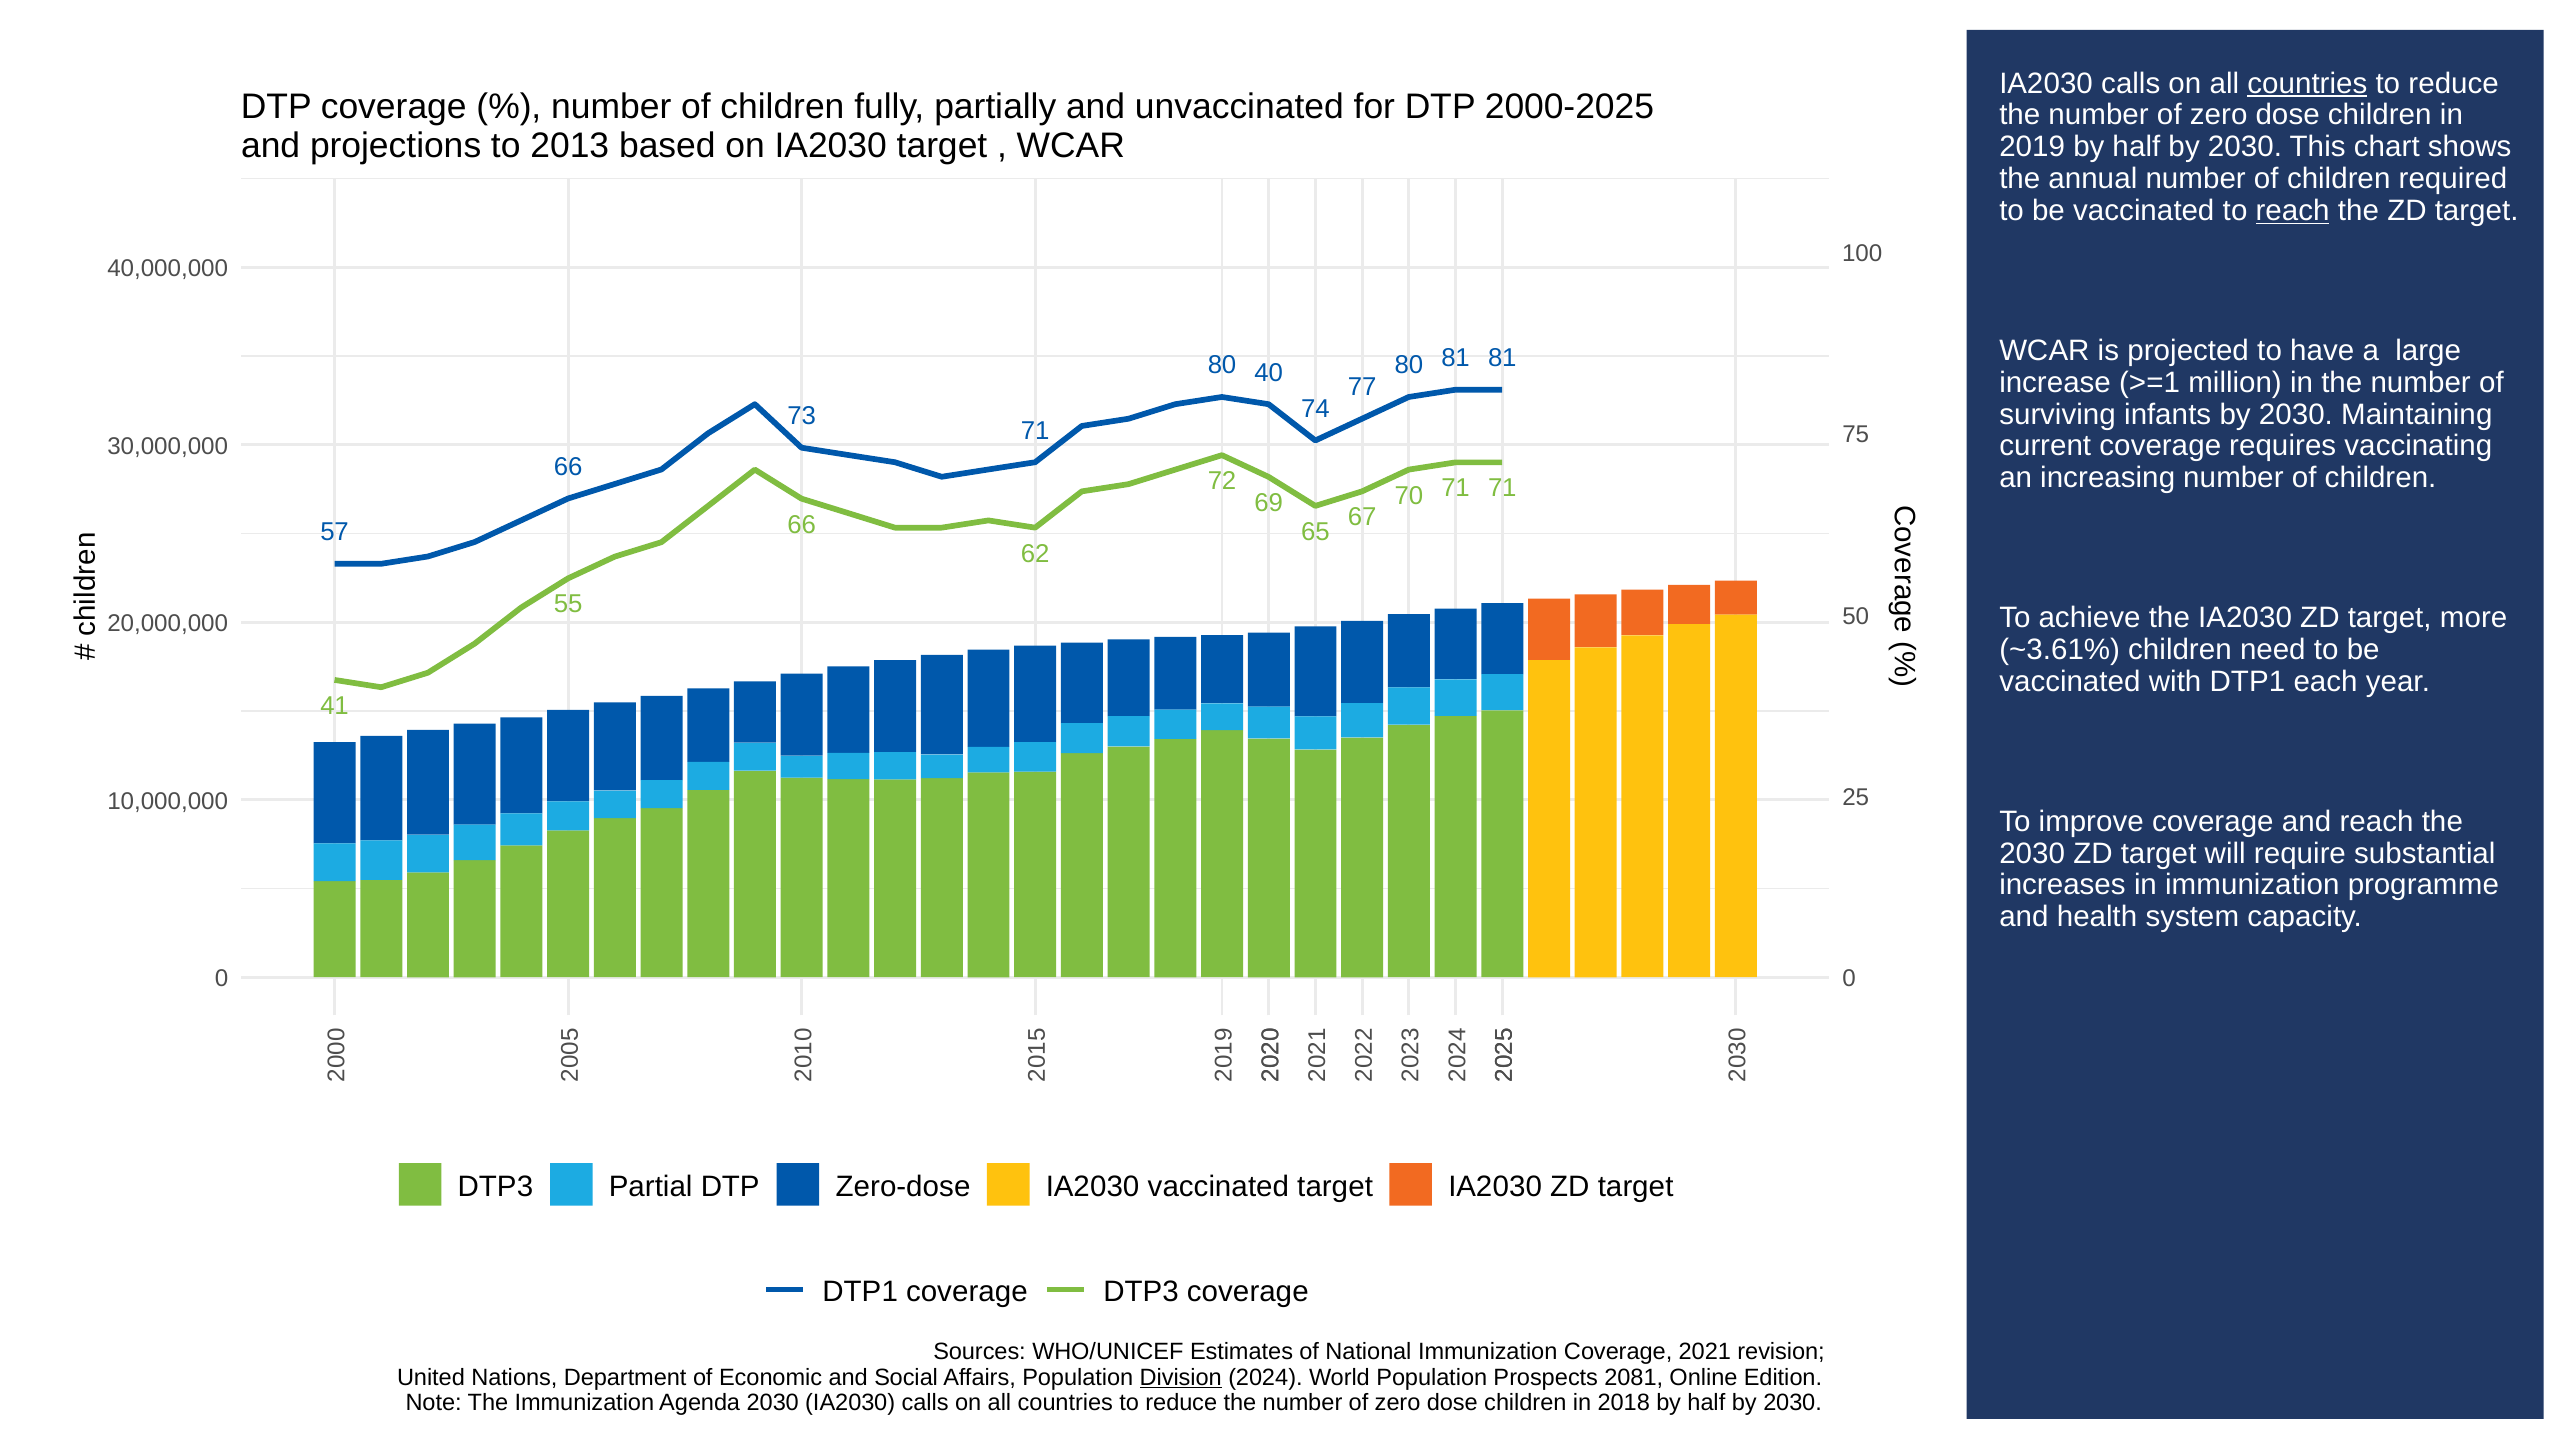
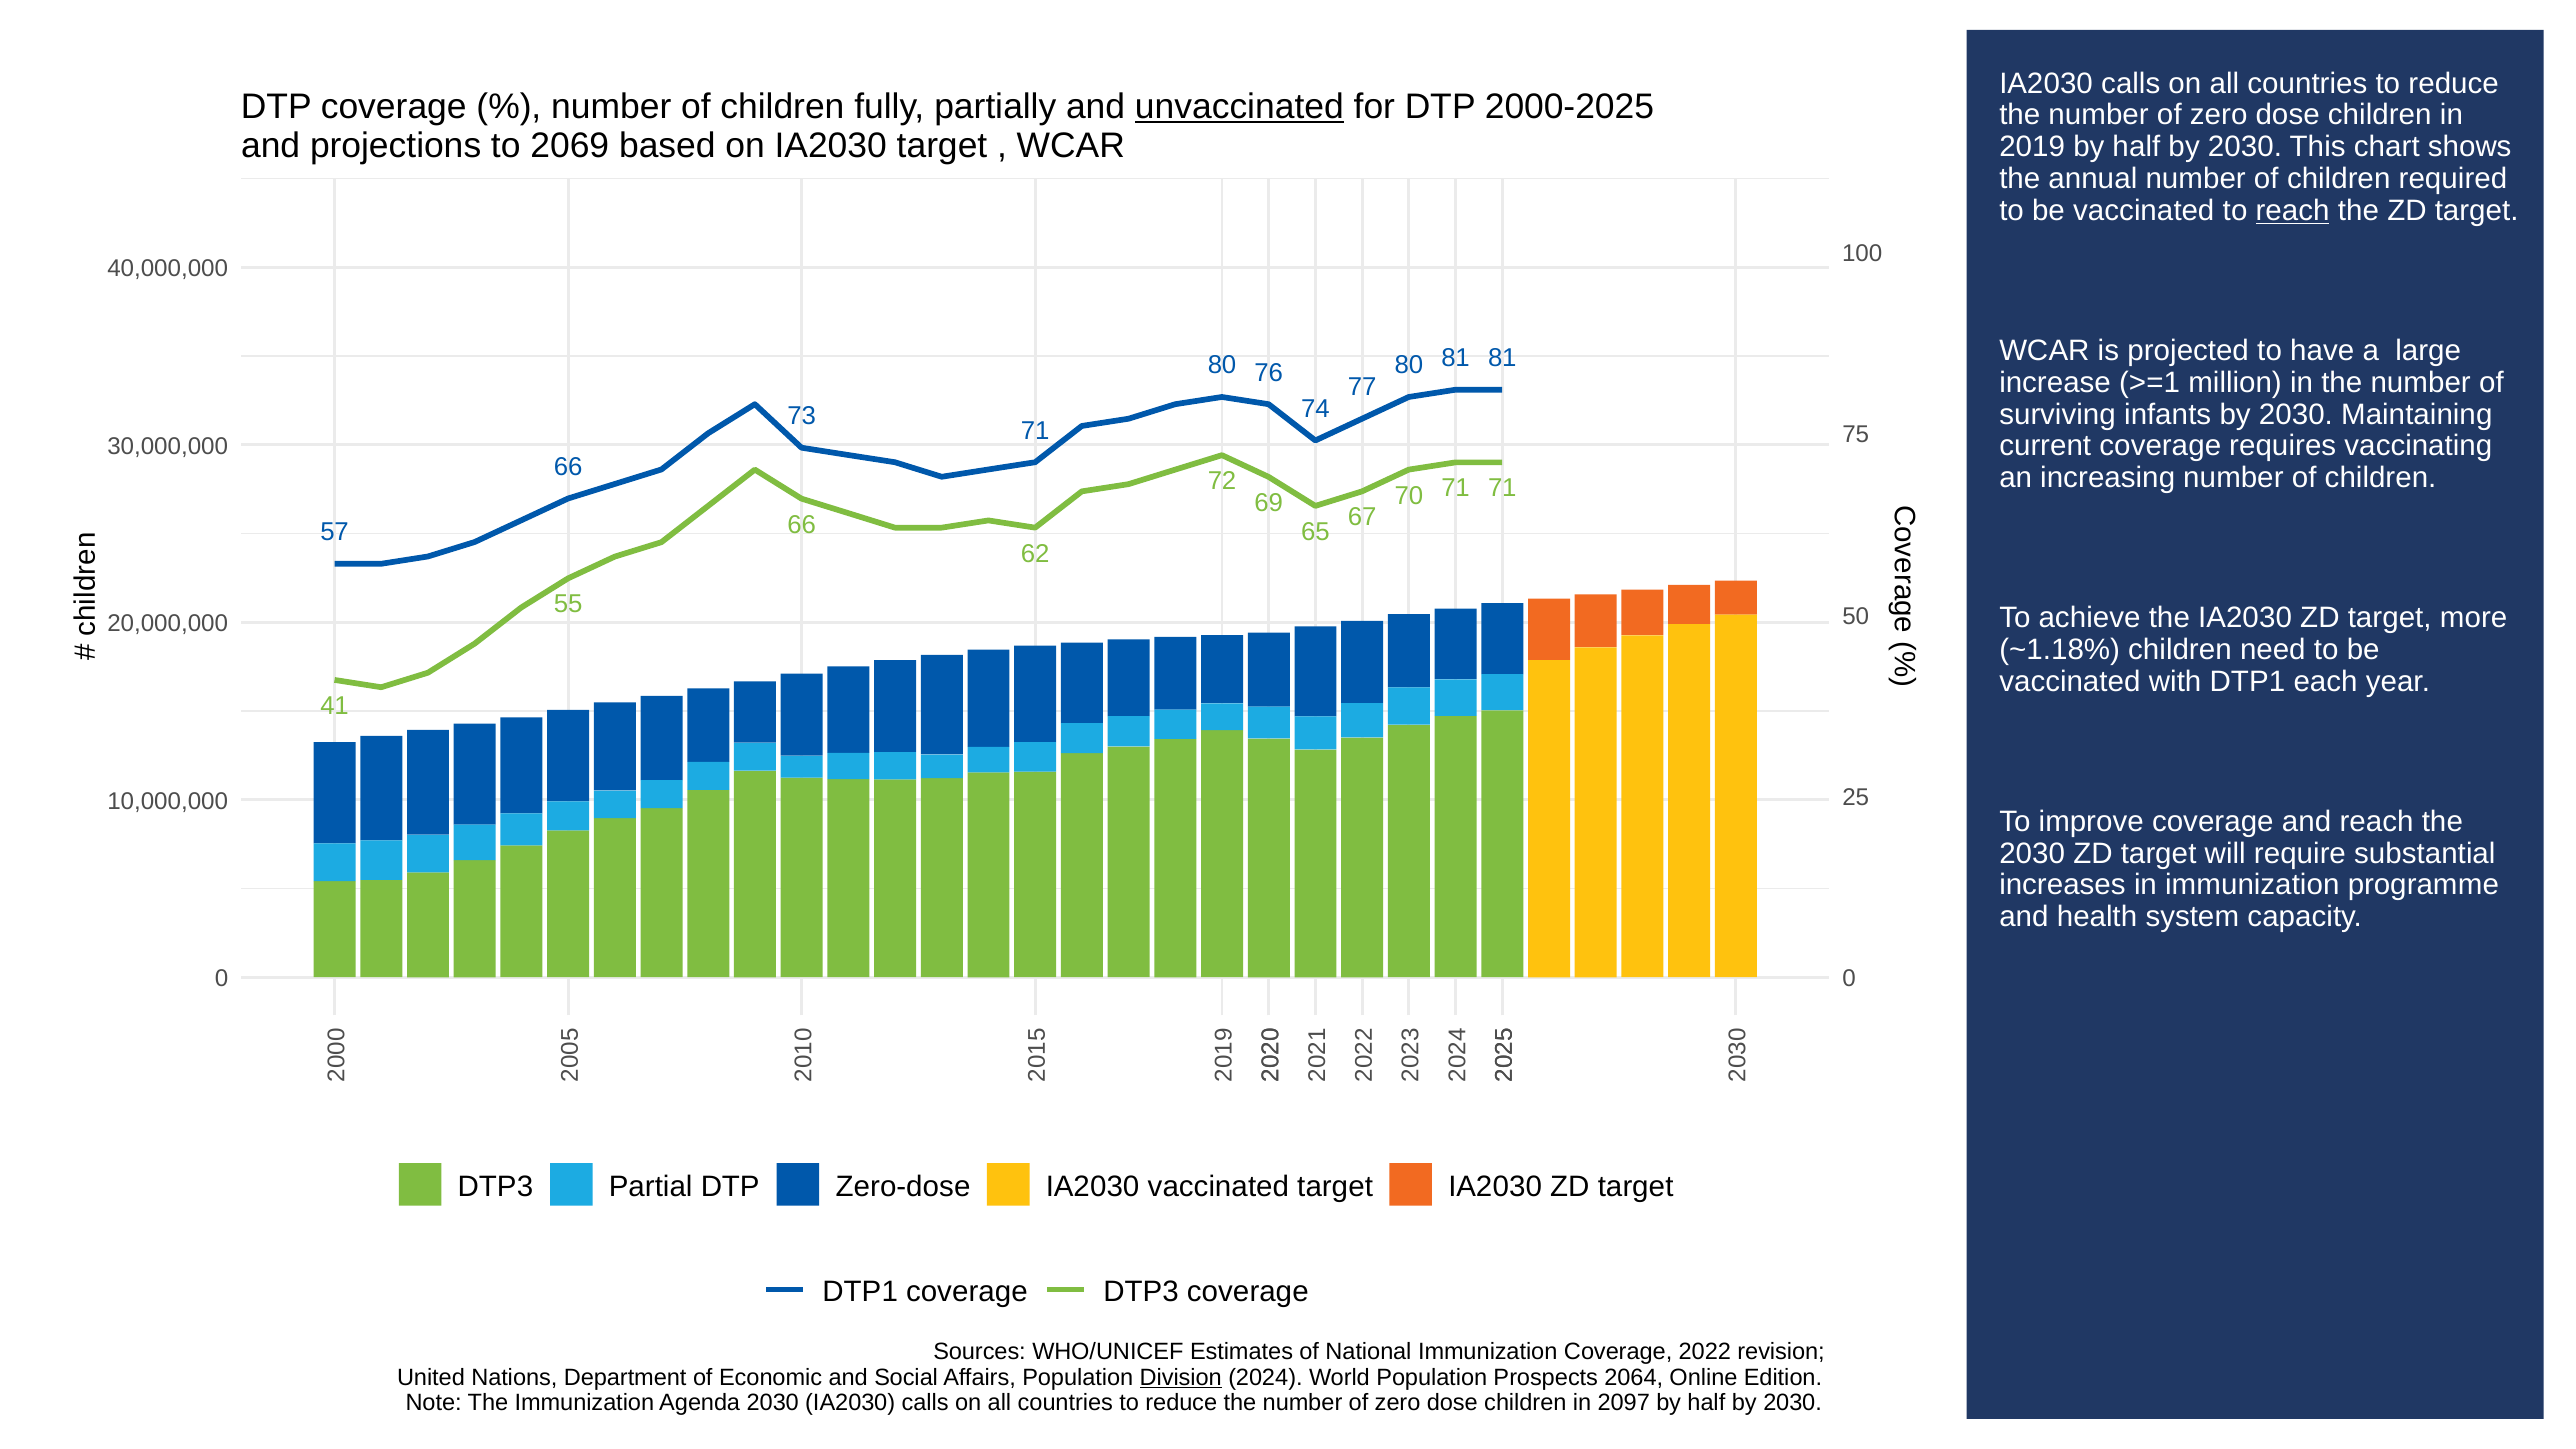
countries underline: present -> none (2307, 83)
unvaccinated underline: none -> present (1239, 107)
2013: 2013 -> 2069 (570, 145)
40: 40 -> 76 (1269, 373)
~3.61%: ~3.61% -> ~1.18% (2060, 650)
2021: 2021 -> 2022 (1705, 1352)
2081: 2081 -> 2064 (1634, 1378)
2018: 2018 -> 2097 (1624, 1403)
